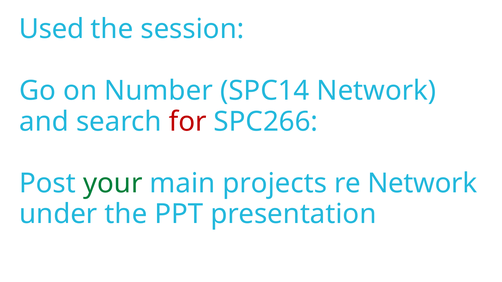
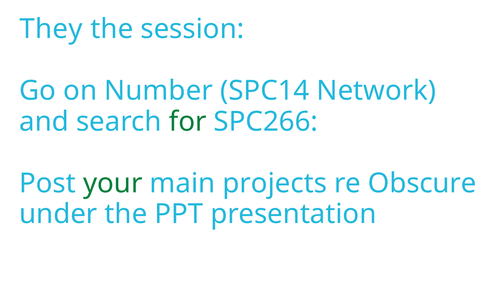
Used: Used -> They (51, 29)
for colour: red -> green (188, 122)
re Network: Network -> Obscure (422, 184)
